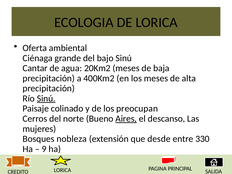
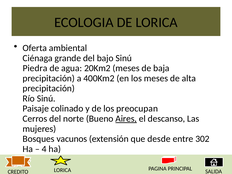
Cantar: Cantar -> Piedra (35, 68)
Sinú underline: present -> none (46, 98)
nobleza: nobleza -> vacunos (72, 139)
330: 330 -> 302 (202, 139)
9: 9 -> 4 (44, 149)
